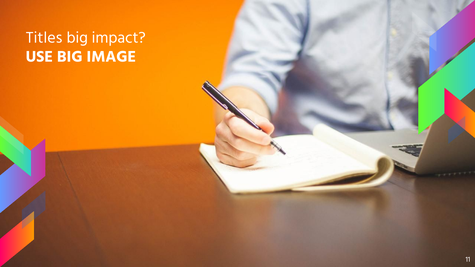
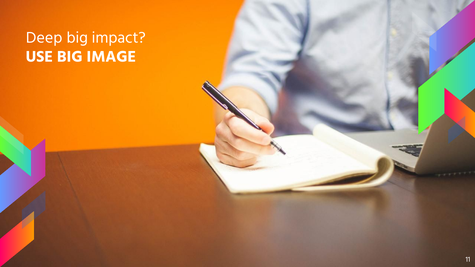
Titles: Titles -> Deep (44, 38)
